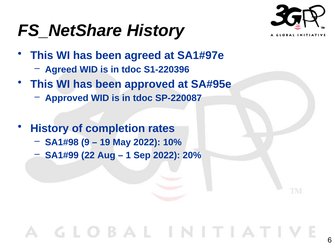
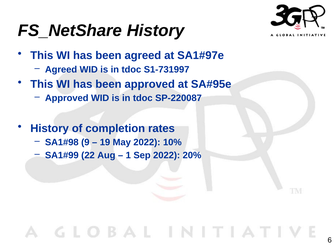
S1-220396: S1-220396 -> S1-731997 (167, 70)
